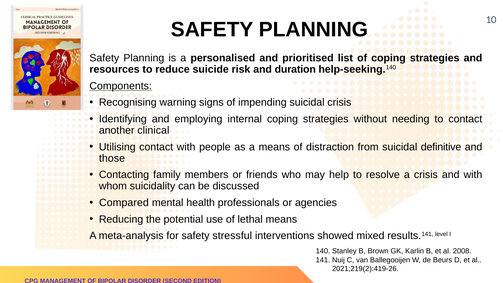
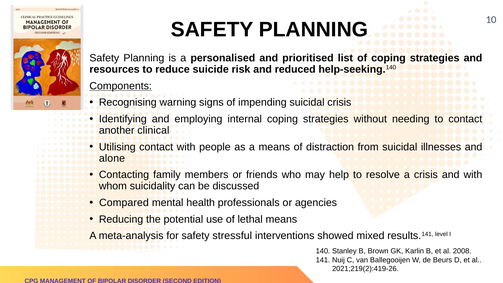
duration: duration -> reduced (295, 69)
definitive: definitive -> illnesses (441, 147)
those: those -> alone (112, 158)
